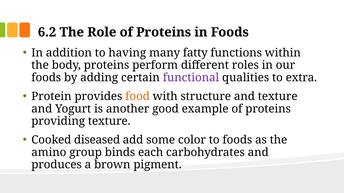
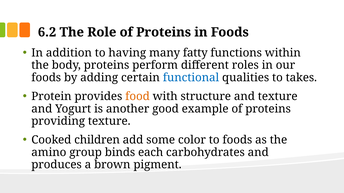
functional colour: purple -> blue (191, 78)
extra: extra -> takes (301, 78)
diseased: diseased -> children (97, 140)
